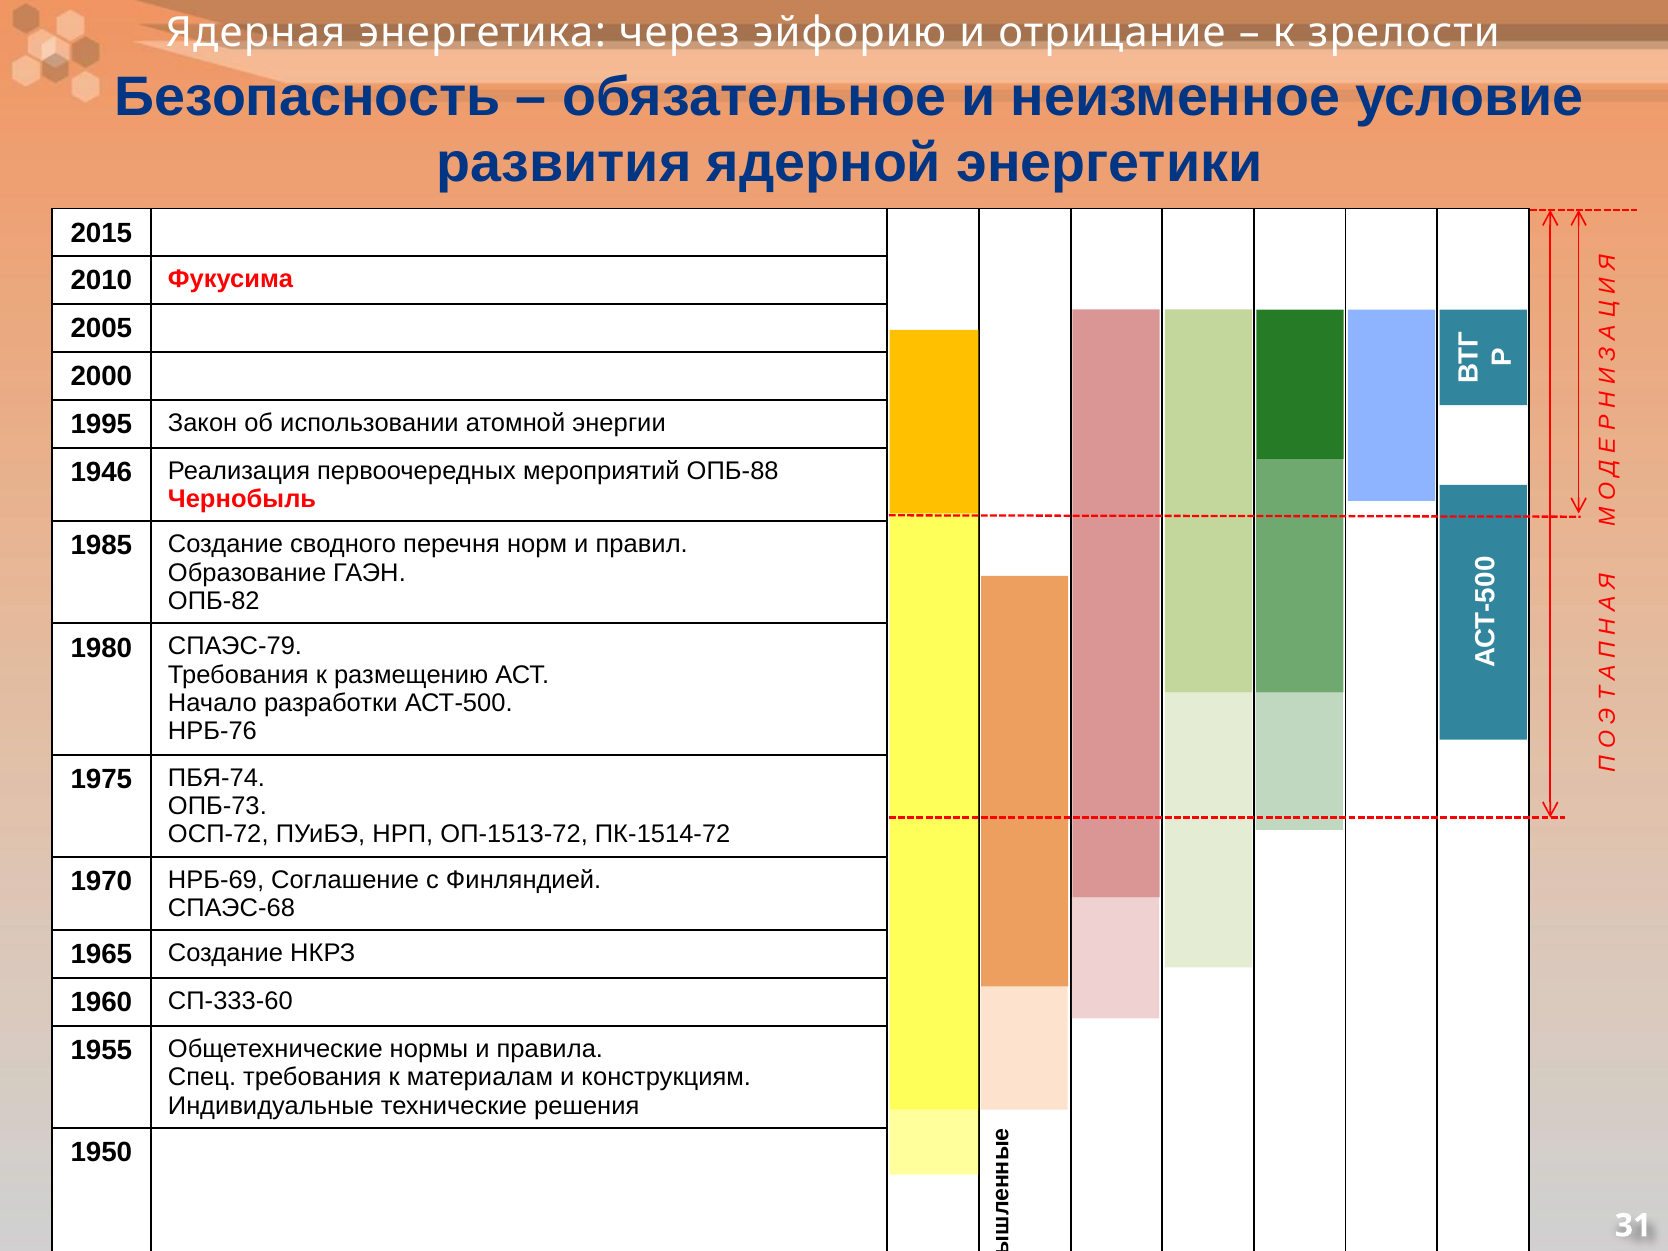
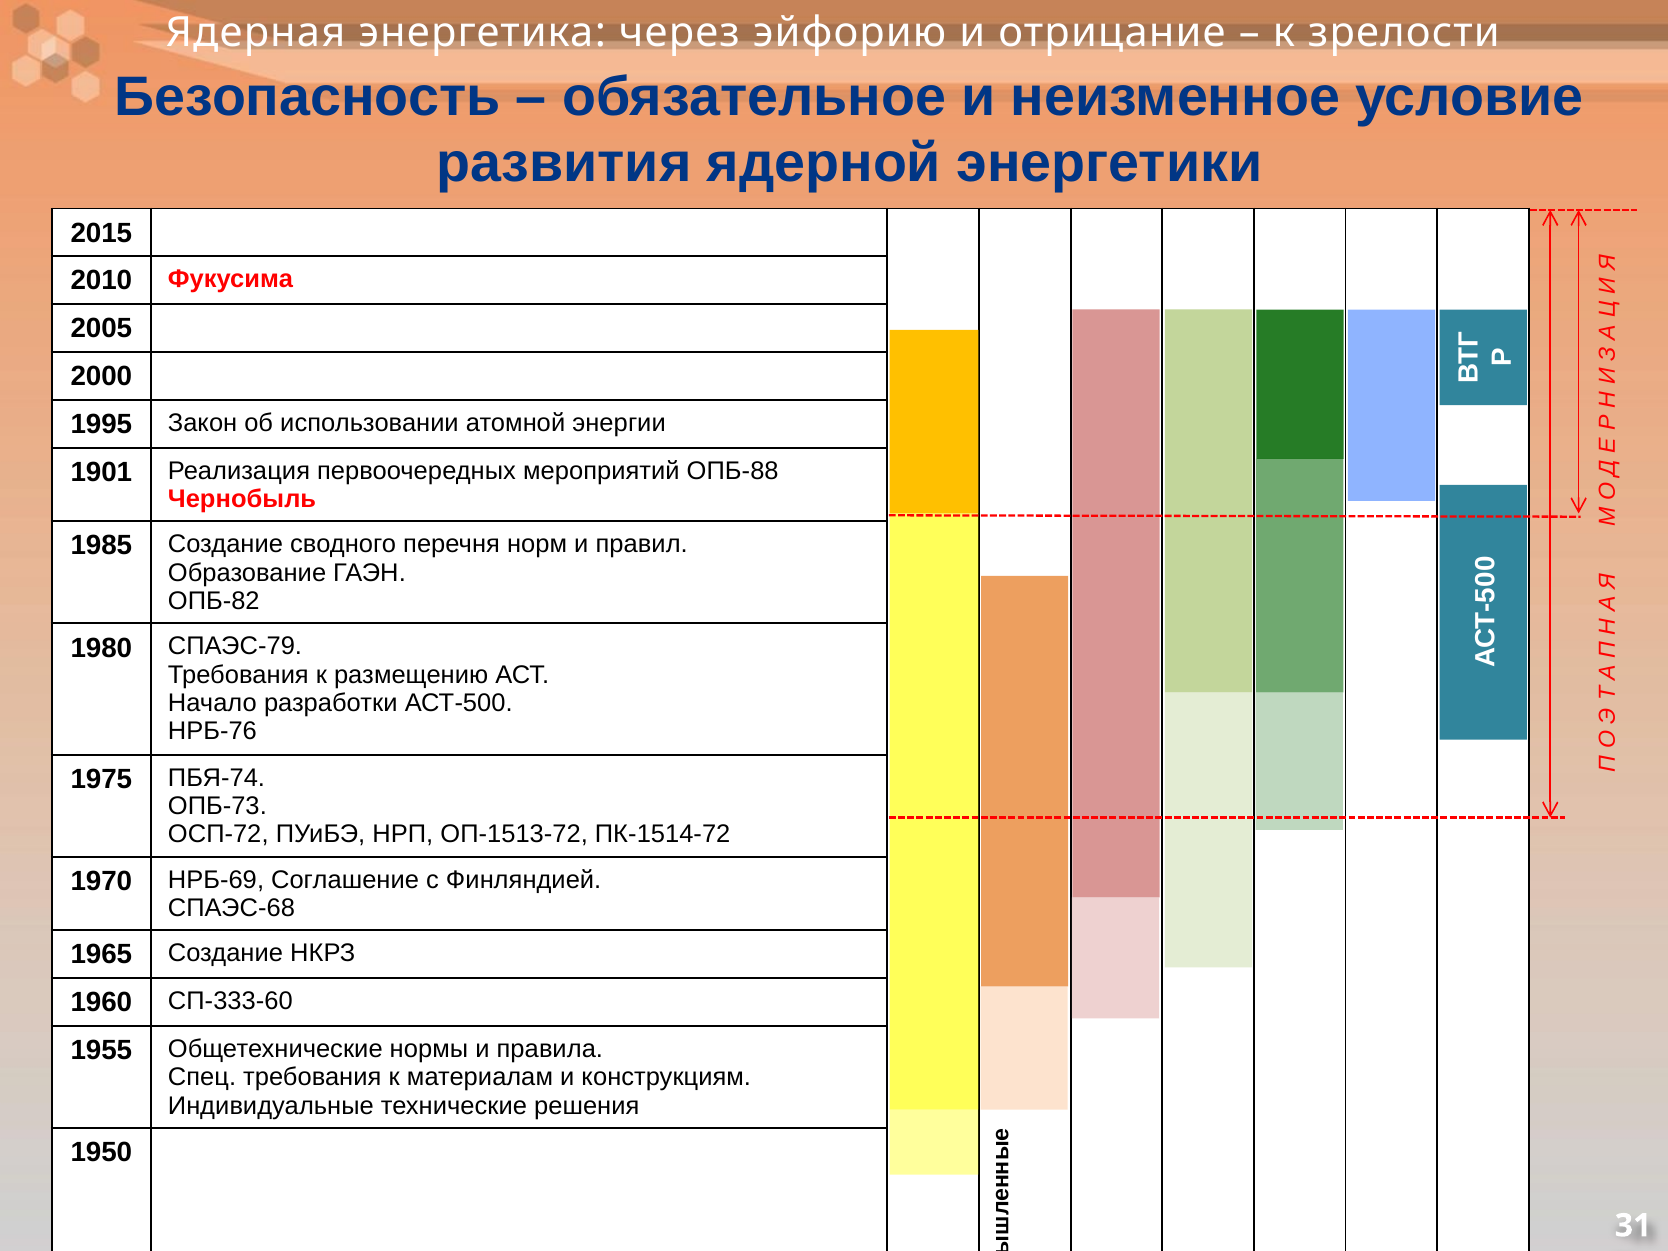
1946: 1946 -> 1901 (101, 472)
